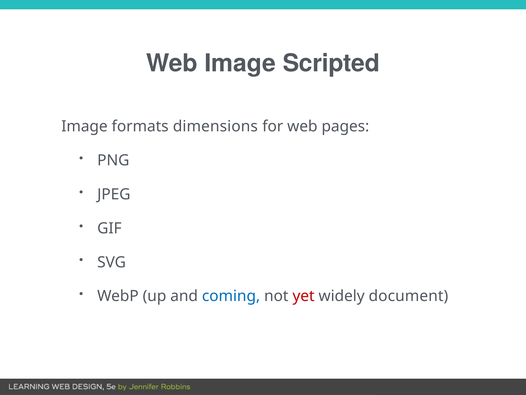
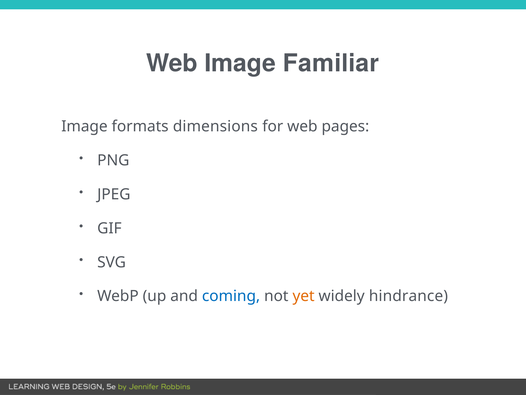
Scripted: Scripted -> Familiar (331, 63)
yet colour: red -> orange (304, 296)
document: document -> hindrance (408, 296)
